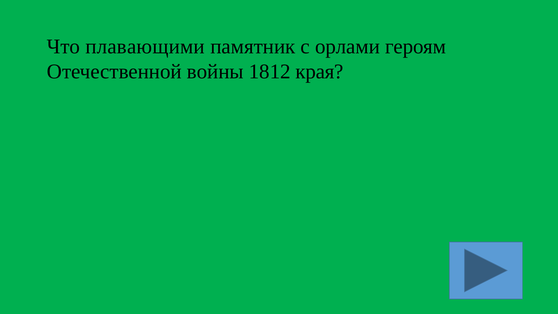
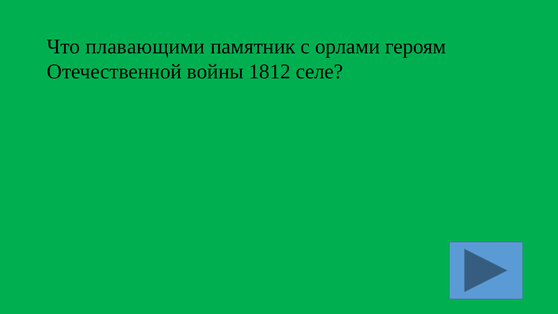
края: края -> селе (319, 72)
